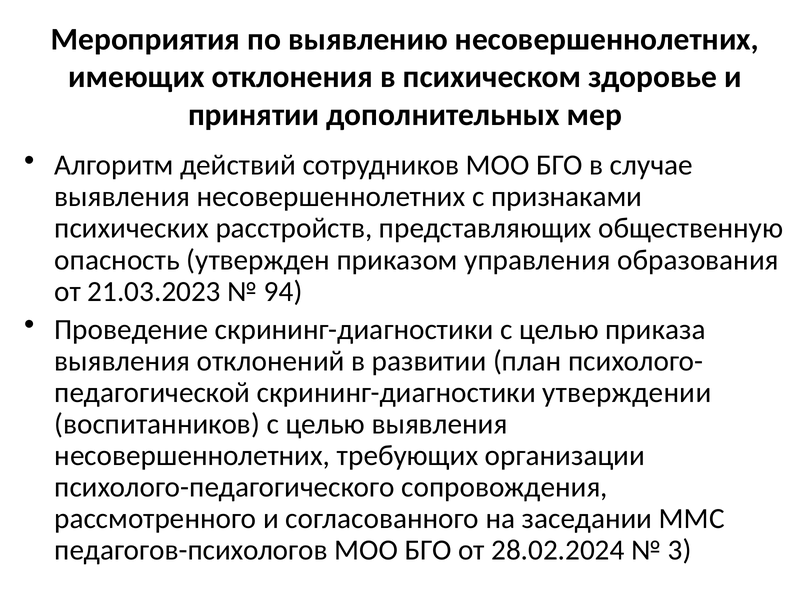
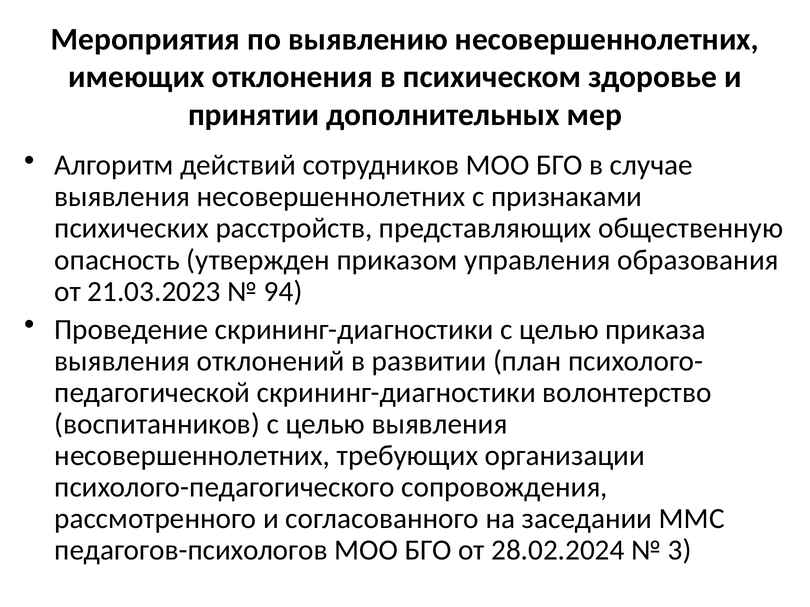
утверждении: утверждении -> волонтерство (627, 393)
